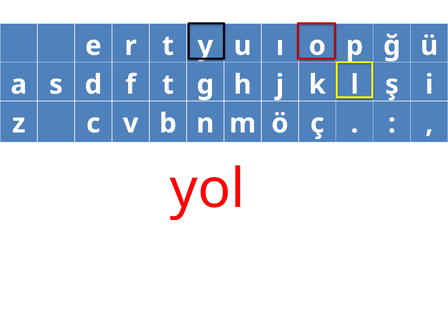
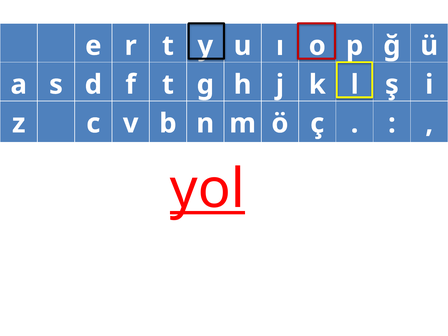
yol underline: none -> present (208, 189)
